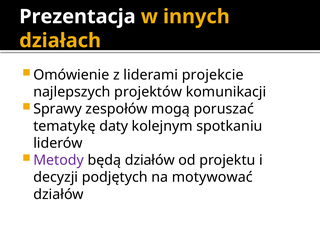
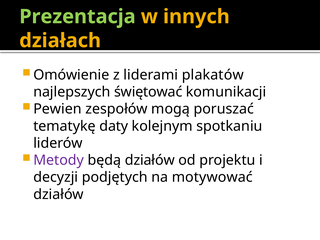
Prezentacja colour: white -> light green (77, 17)
projekcie: projekcie -> plakatów (213, 75)
projektów: projektów -> świętować (148, 92)
Sprawy: Sprawy -> Pewien (57, 109)
